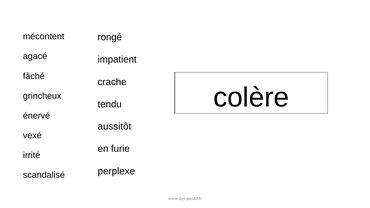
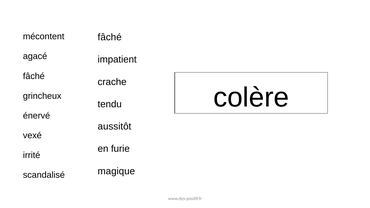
rongé: rongé -> fâché (110, 37)
perplexe: perplexe -> magique (116, 171)
